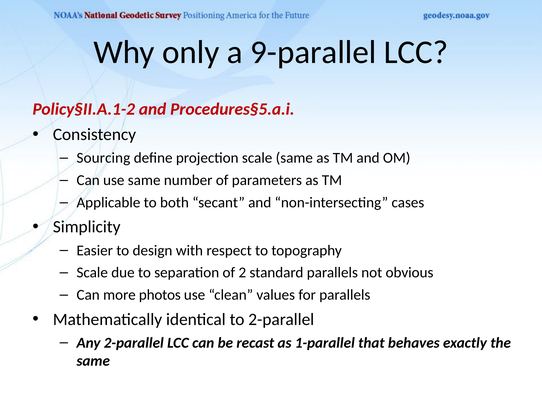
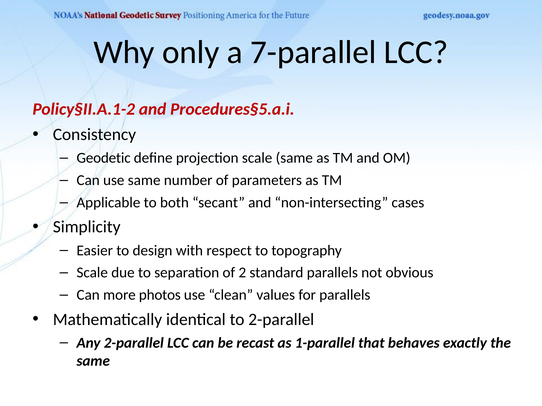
9-parallel: 9-parallel -> 7-parallel (313, 52)
Sourcing: Sourcing -> Geodetic (104, 158)
